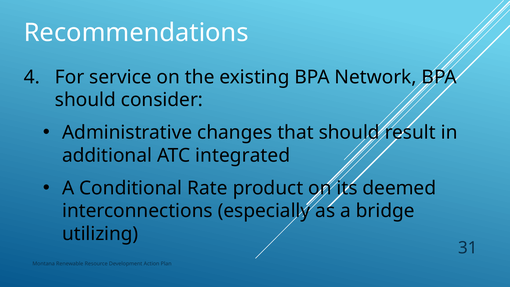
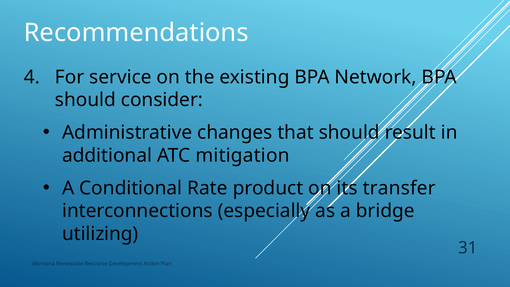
integrated: integrated -> mitigation (243, 155)
deemed: deemed -> transfer (399, 188)
